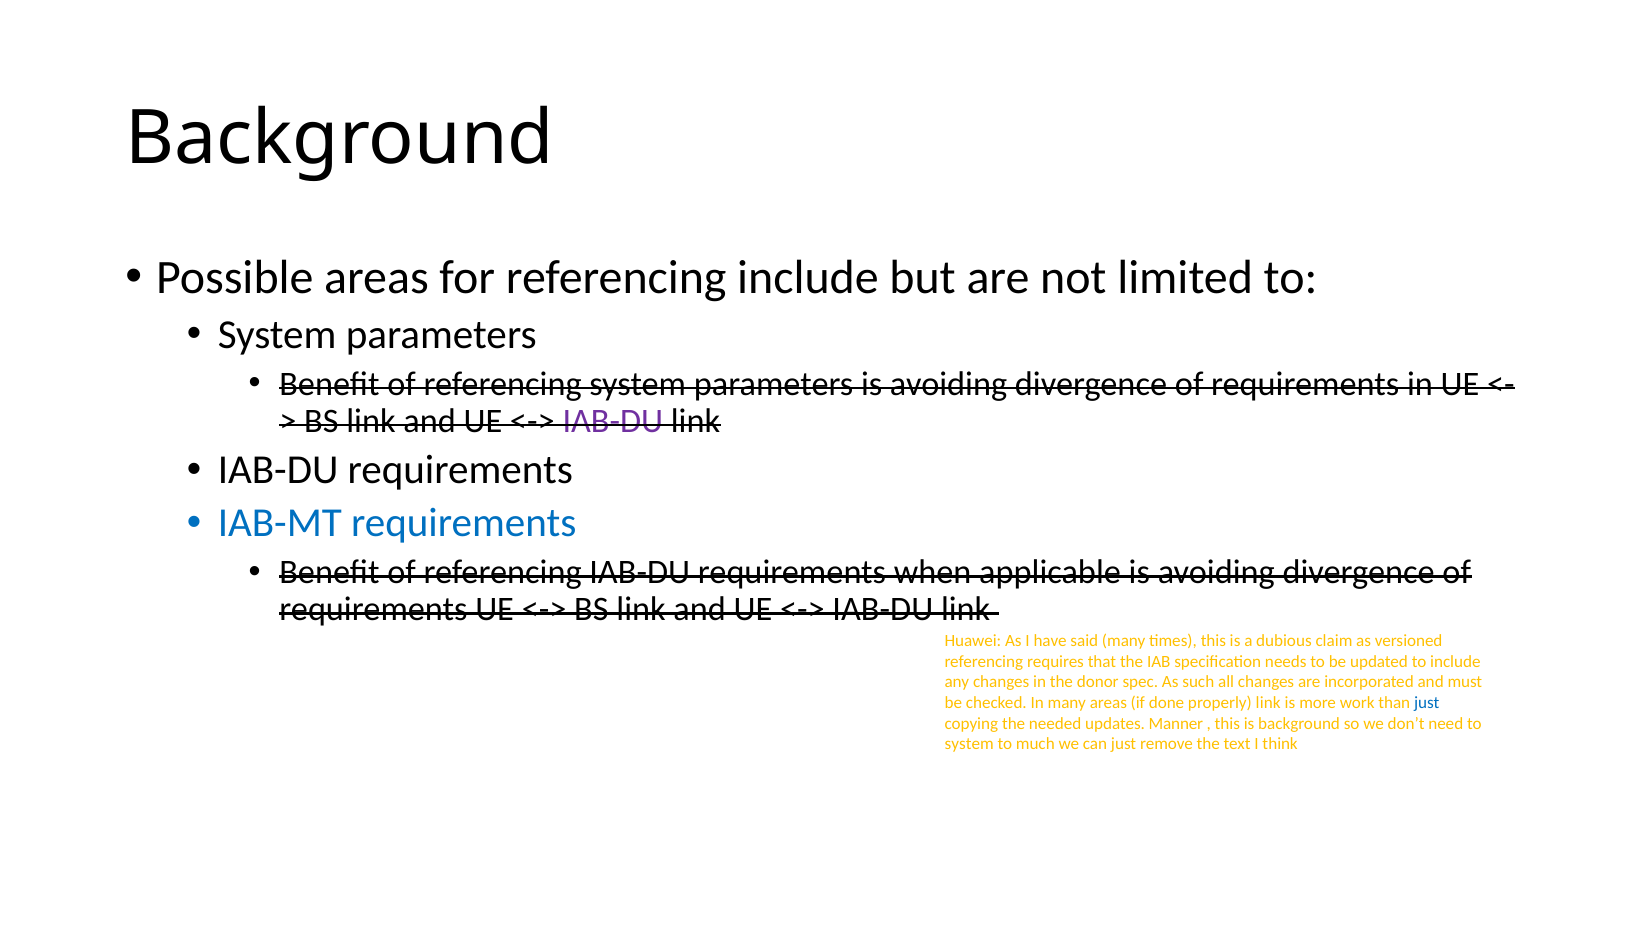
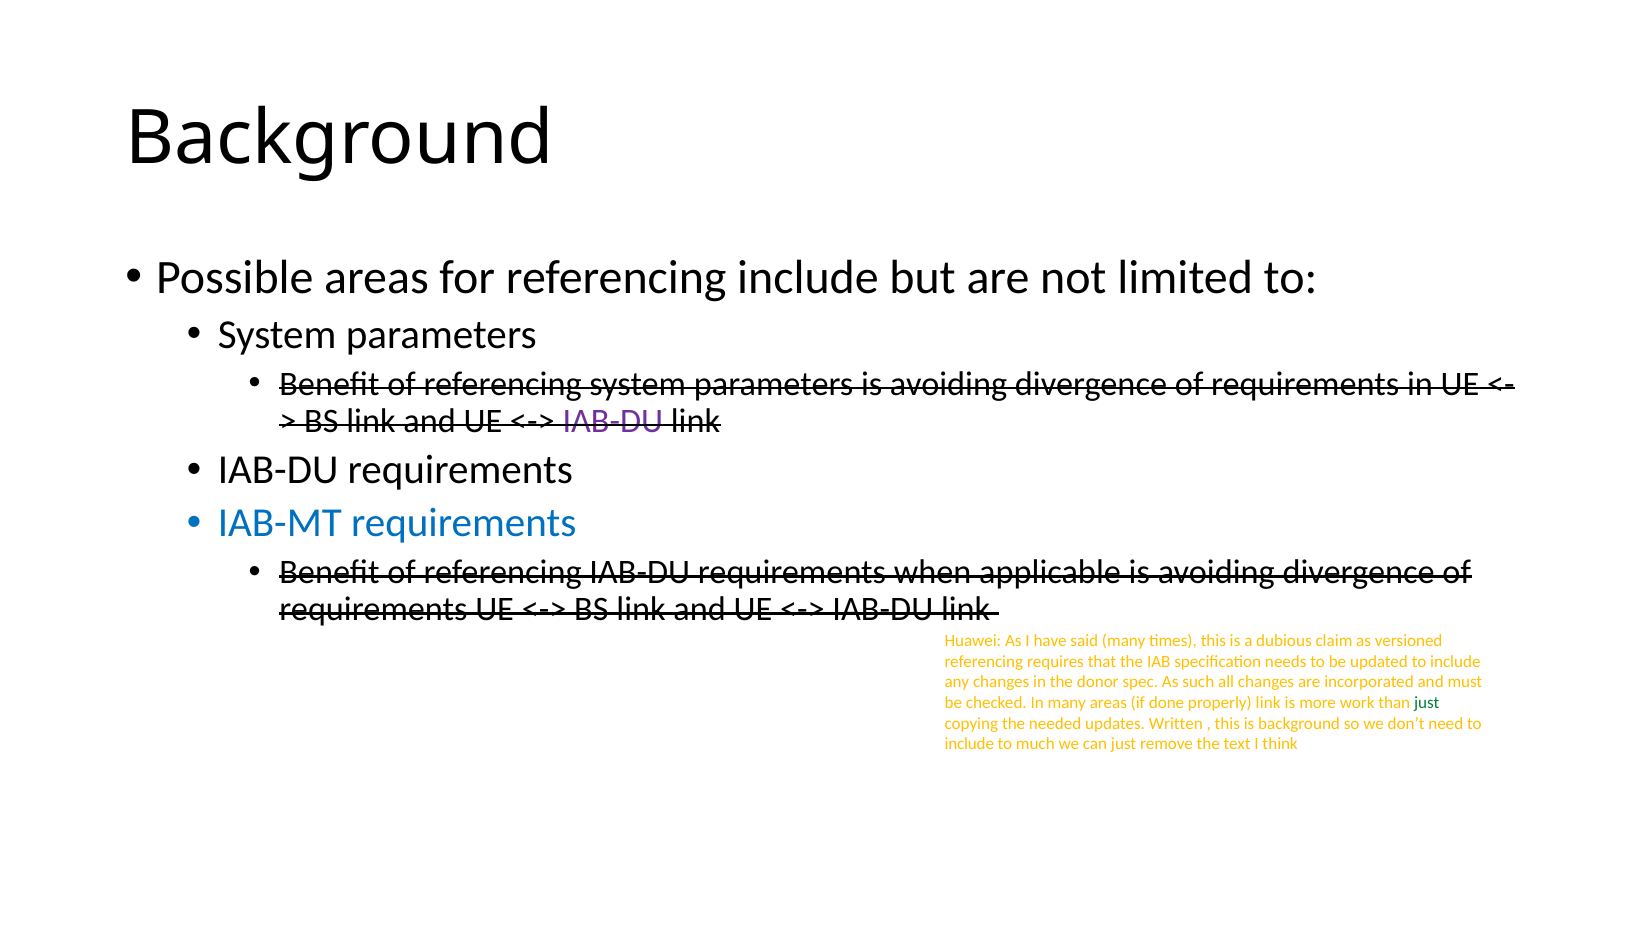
just colour: blue -> green (1427, 703)
Manner: Manner -> Written (1176, 723)
system: system -> include (969, 744)
